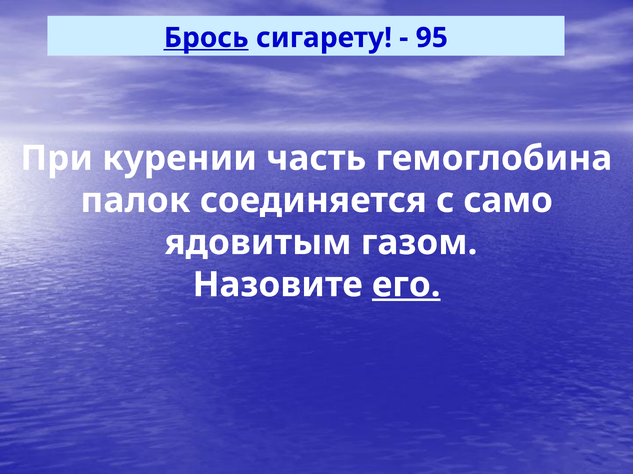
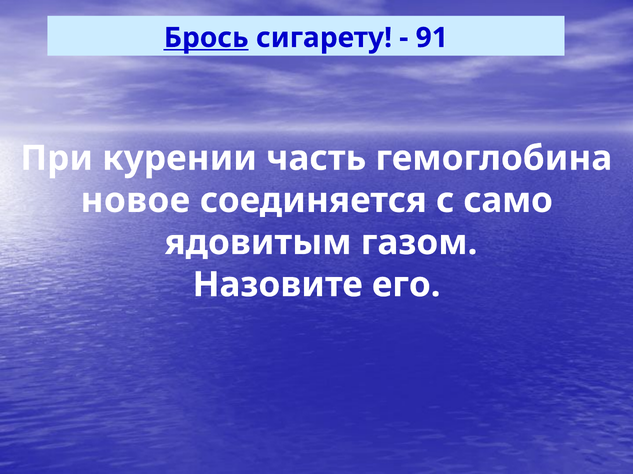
95: 95 -> 91 (432, 38)
палок: палок -> новое (135, 201)
его underline: present -> none (406, 285)
